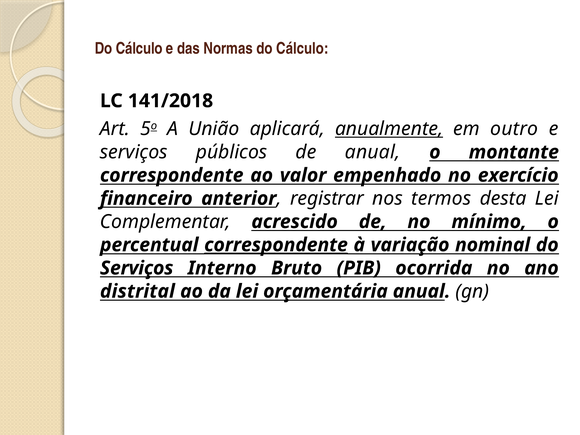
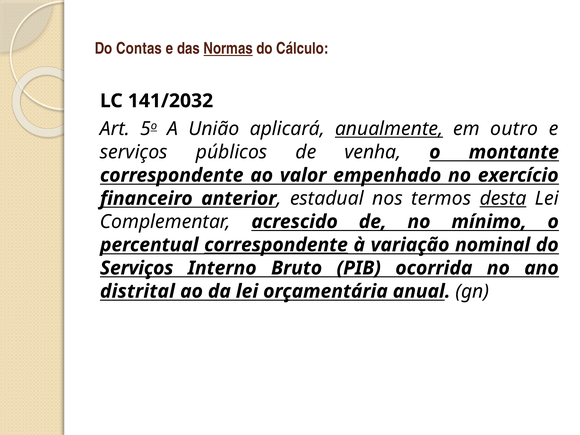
Cálculo: Cálculo -> Contas (139, 48)
Normas underline: none -> present (228, 48)
141/2018: 141/2018 -> 141/2032 (170, 101)
de anual: anual -> venha (373, 152)
registrar: registrar -> estadual (327, 198)
desta underline: none -> present (503, 198)
